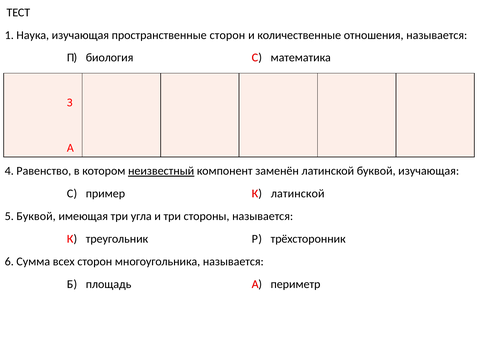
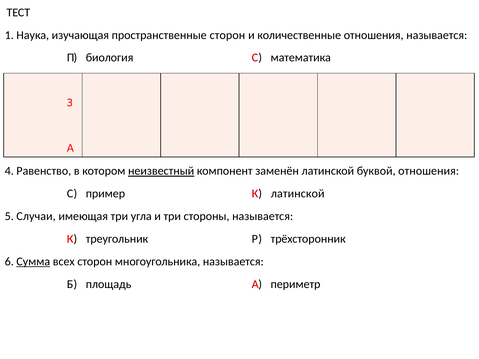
буквой изучающая: изучающая -> отношения (429, 171)
5 Буквой: Буквой -> Случаи (36, 216)
Сумма underline: none -> present (33, 262)
